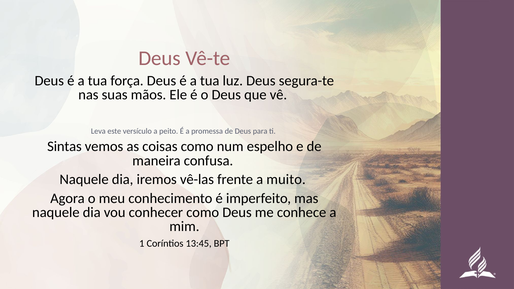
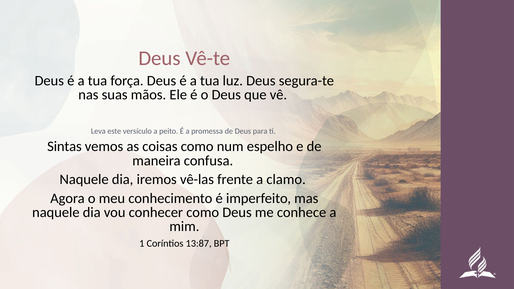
muito: muito -> clamo (286, 180)
13:45: 13:45 -> 13:87 (199, 244)
